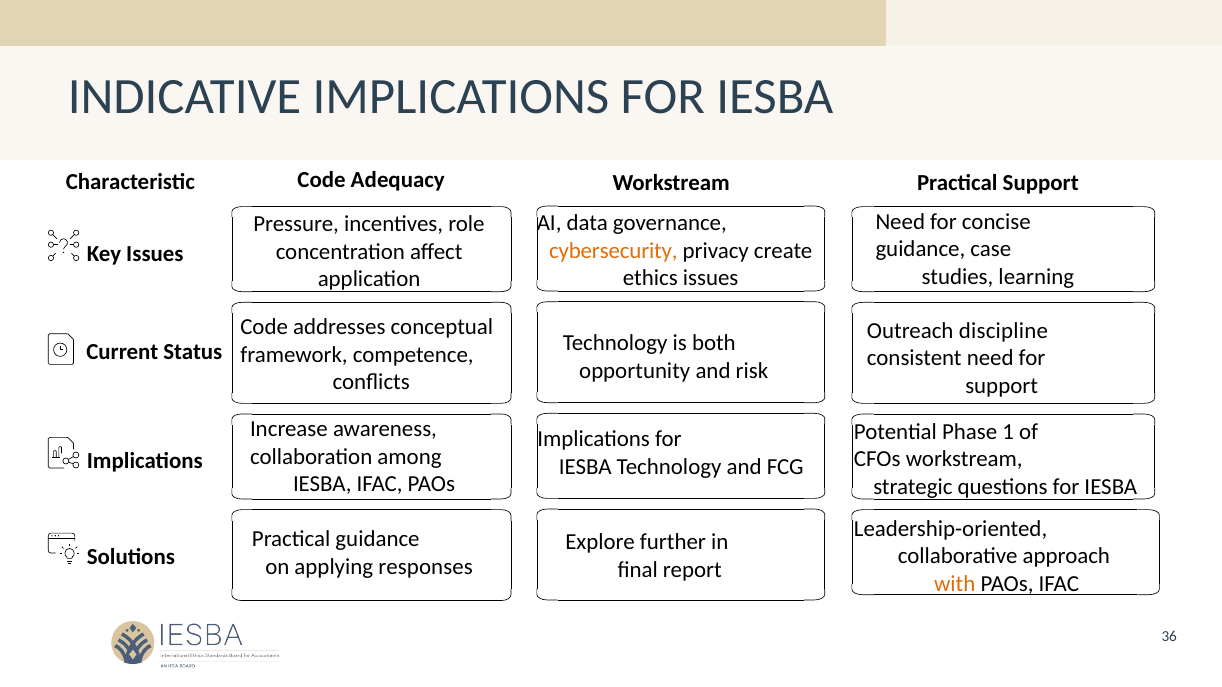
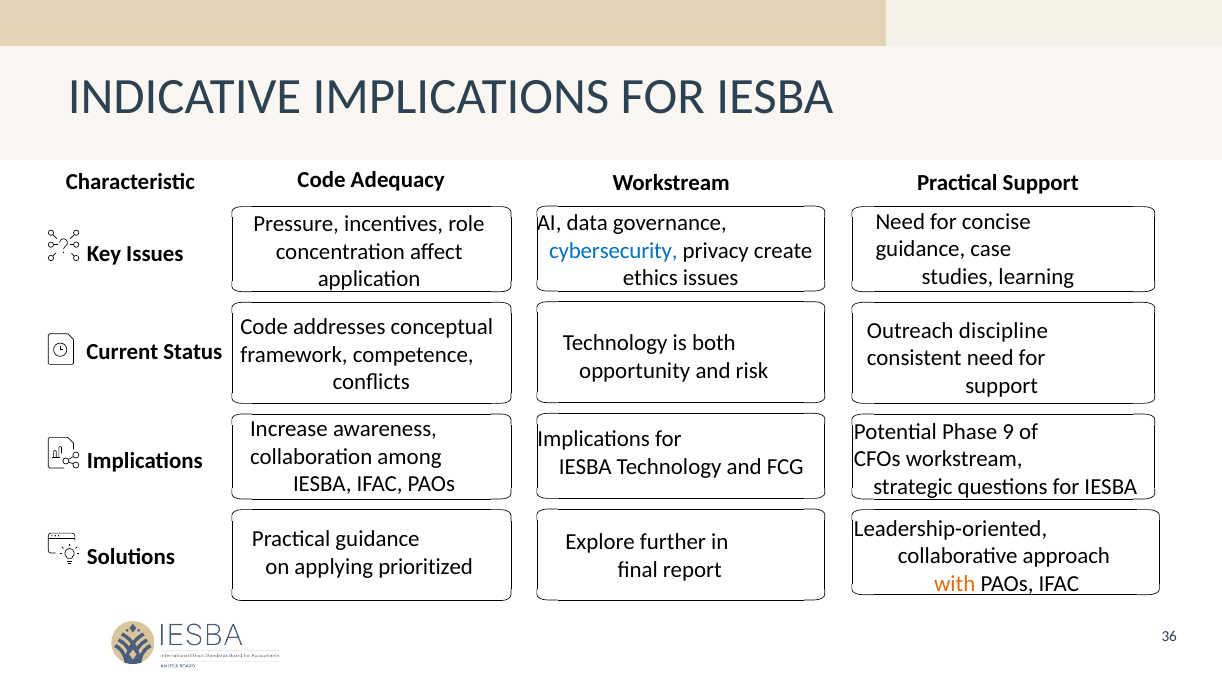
cybersecurity colour: orange -> blue (613, 251)
1: 1 -> 9 (1008, 432)
responses: responses -> prioritized (426, 567)
